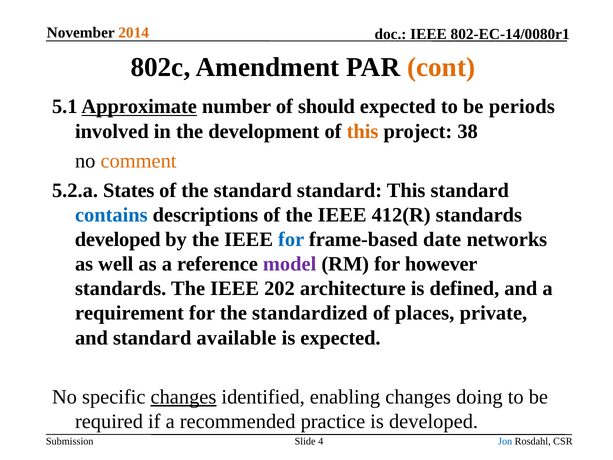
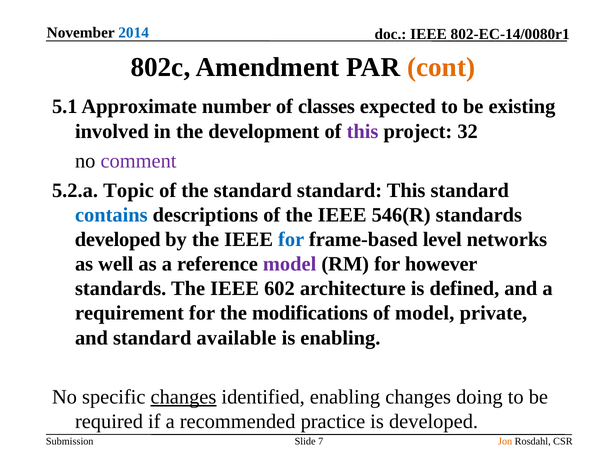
2014 colour: orange -> blue (134, 32)
Approximate underline: present -> none (139, 107)
should: should -> classes (326, 107)
periods: periods -> existing (522, 107)
this colour: orange -> purple (363, 131)
38: 38 -> 32 (468, 131)
comment colour: orange -> purple (139, 161)
States: States -> Topic (129, 190)
412(R: 412(R -> 546(R (401, 215)
date: date -> level (442, 239)
202: 202 -> 602 (279, 289)
standardized: standardized -> modifications (310, 313)
of places: places -> model (425, 313)
is expected: expected -> enabling (340, 338)
4: 4 -> 7 (321, 441)
Jon colour: blue -> orange (505, 441)
